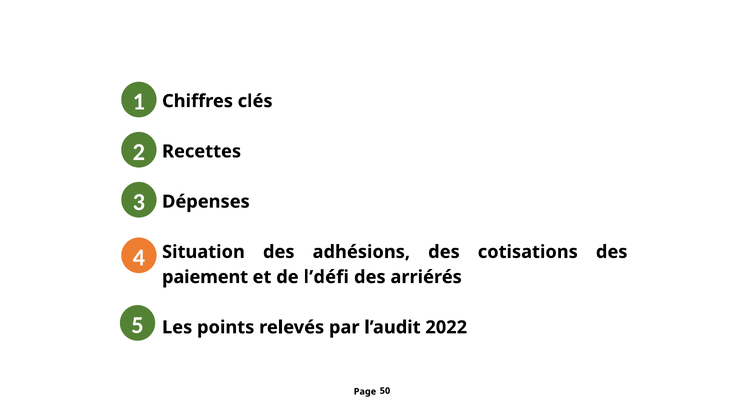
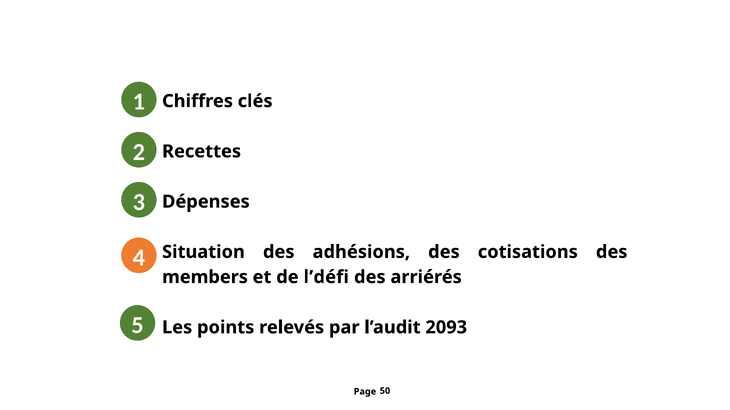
paiement: paiement -> members (205, 277)
2022: 2022 -> 2093 (446, 328)
